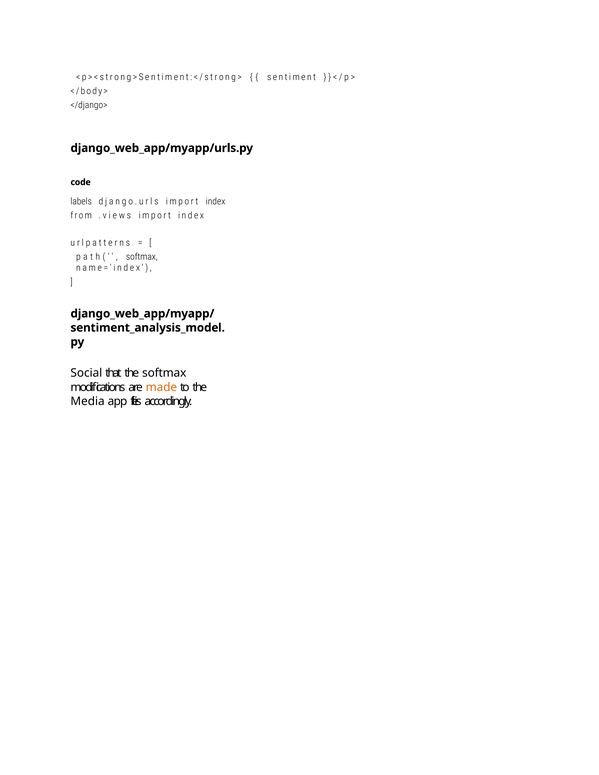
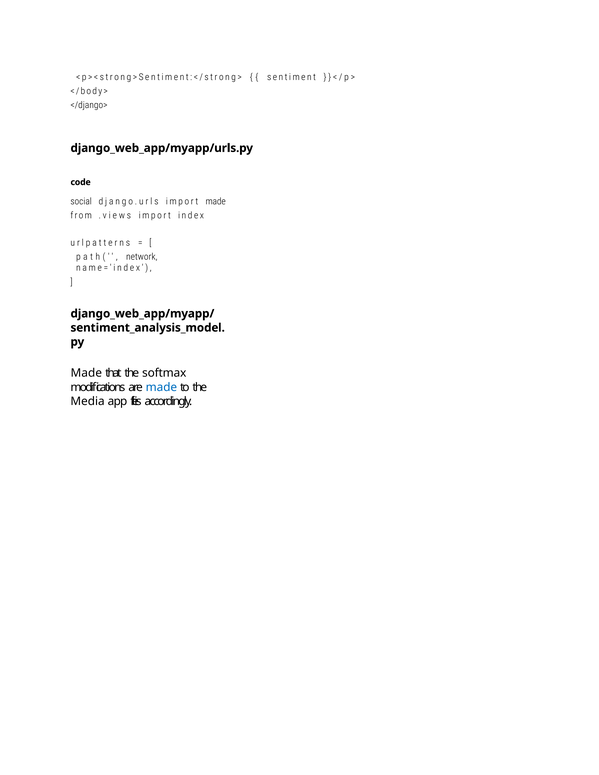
labels: labels -> social (81, 202)
django.urls import index: index -> made (216, 202)
softmax: softmax -> network (142, 257)
Social: Social -> Made (86, 373)
made colour: orange -> blue (161, 387)
